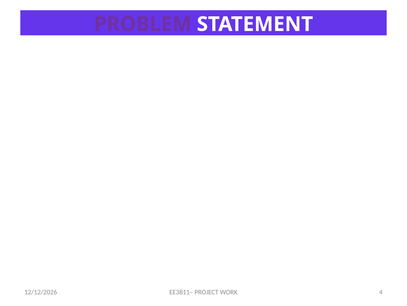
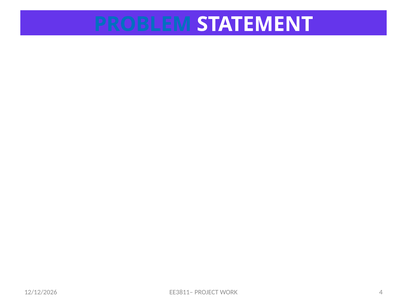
PROBLEM colour: purple -> blue (143, 24)
